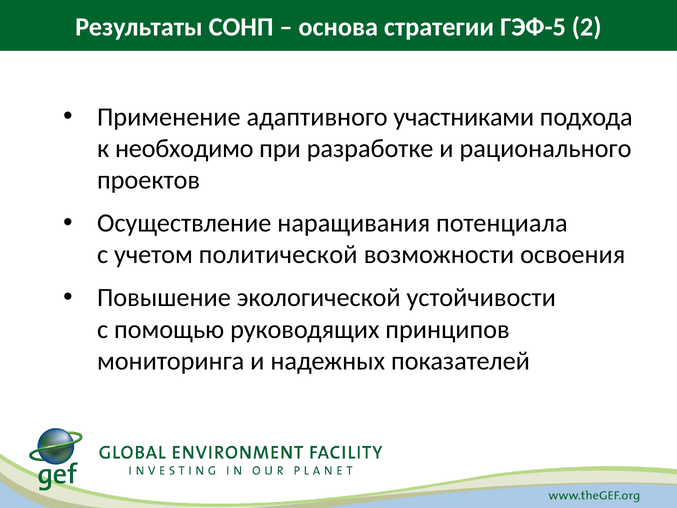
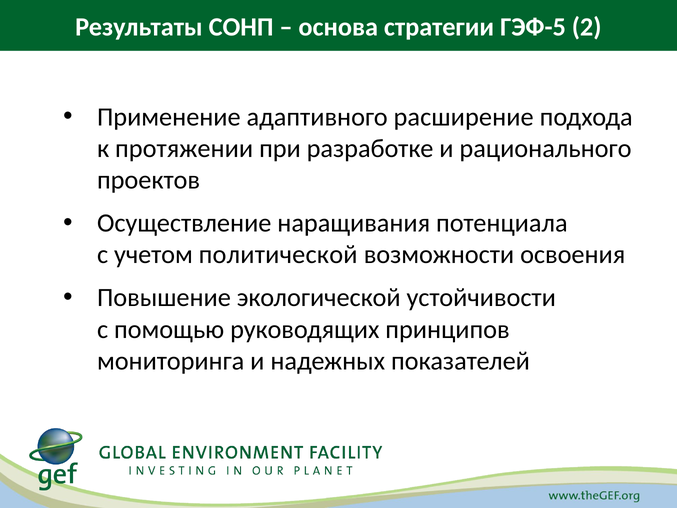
участниками: участниками -> расширение (464, 117)
необходимо: необходимо -> протяжении (184, 149)
